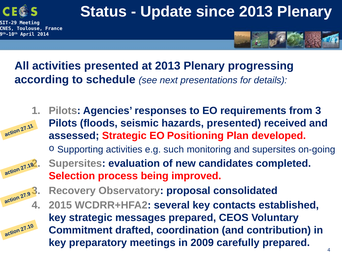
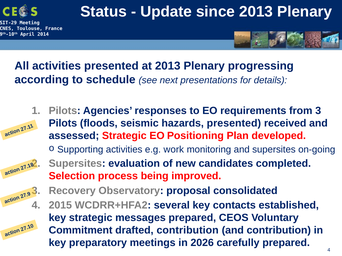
such: such -> work (174, 150)
drafted coordination: coordination -> contribution (188, 231)
2009: 2009 -> 2026 (202, 243)
